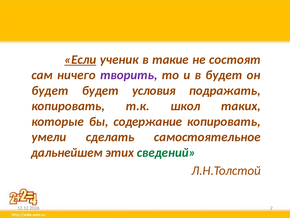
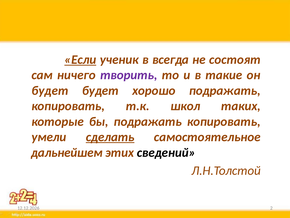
такие: такие -> всегда (171, 59)
в будет: будет -> такие (224, 75)
условия: условия -> хорошо (154, 90)
бы содержание: содержание -> подражать (148, 121)
сделать underline: none -> present (110, 137)
сведений colour: green -> black (166, 152)
